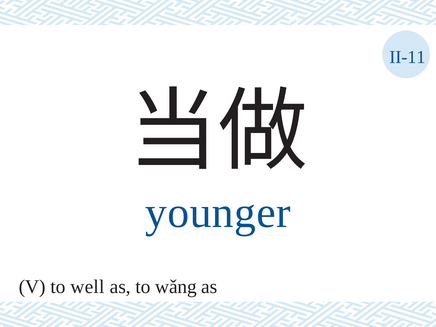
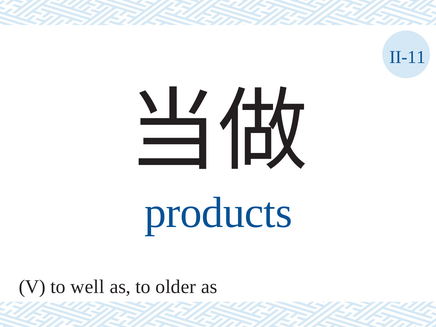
younger: younger -> products (218, 213)
wǎng: wǎng -> older (176, 287)
